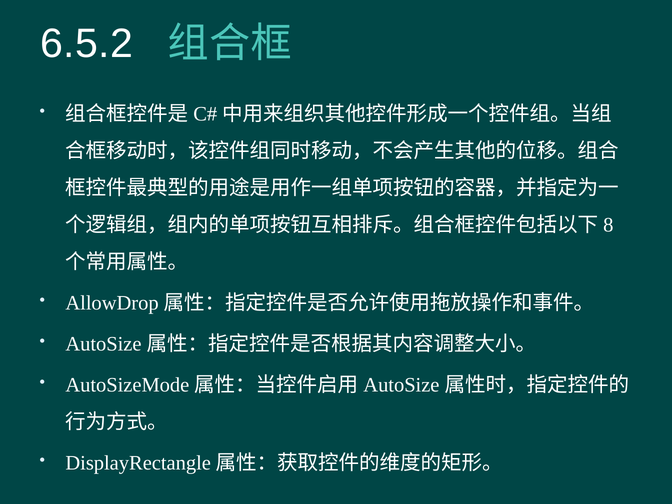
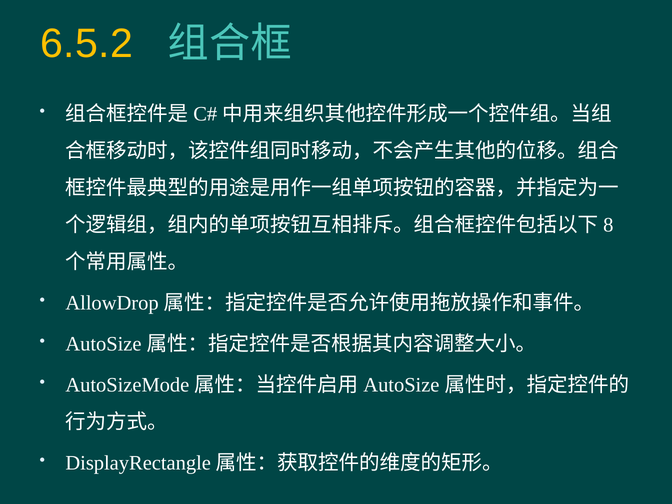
6.5.2 colour: white -> yellow (87, 44)
